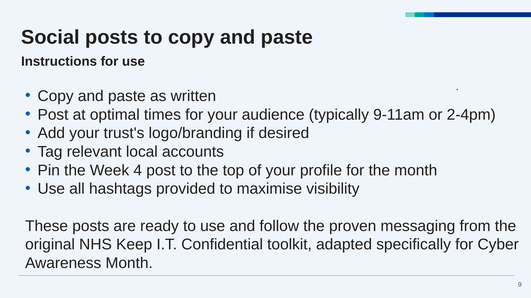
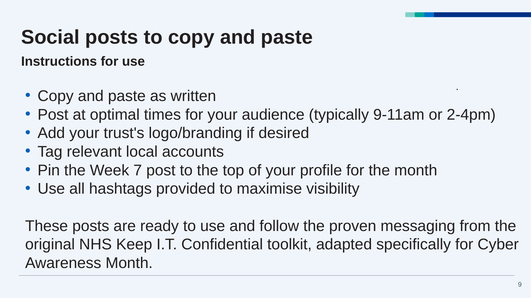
4: 4 -> 7 (138, 171)
